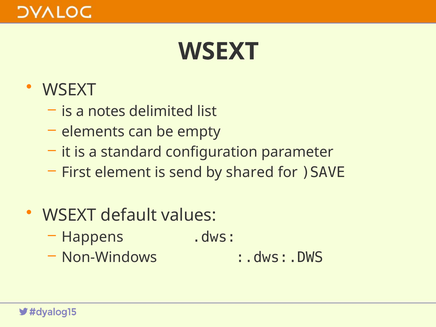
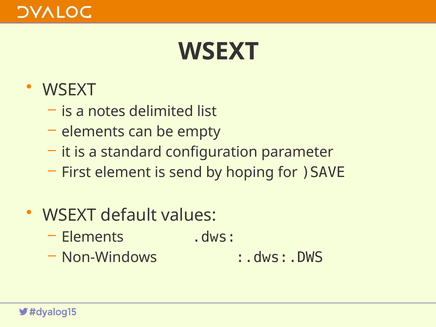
shared: shared -> hoping (250, 172)
Happens: Happens -> Elements (93, 237)
